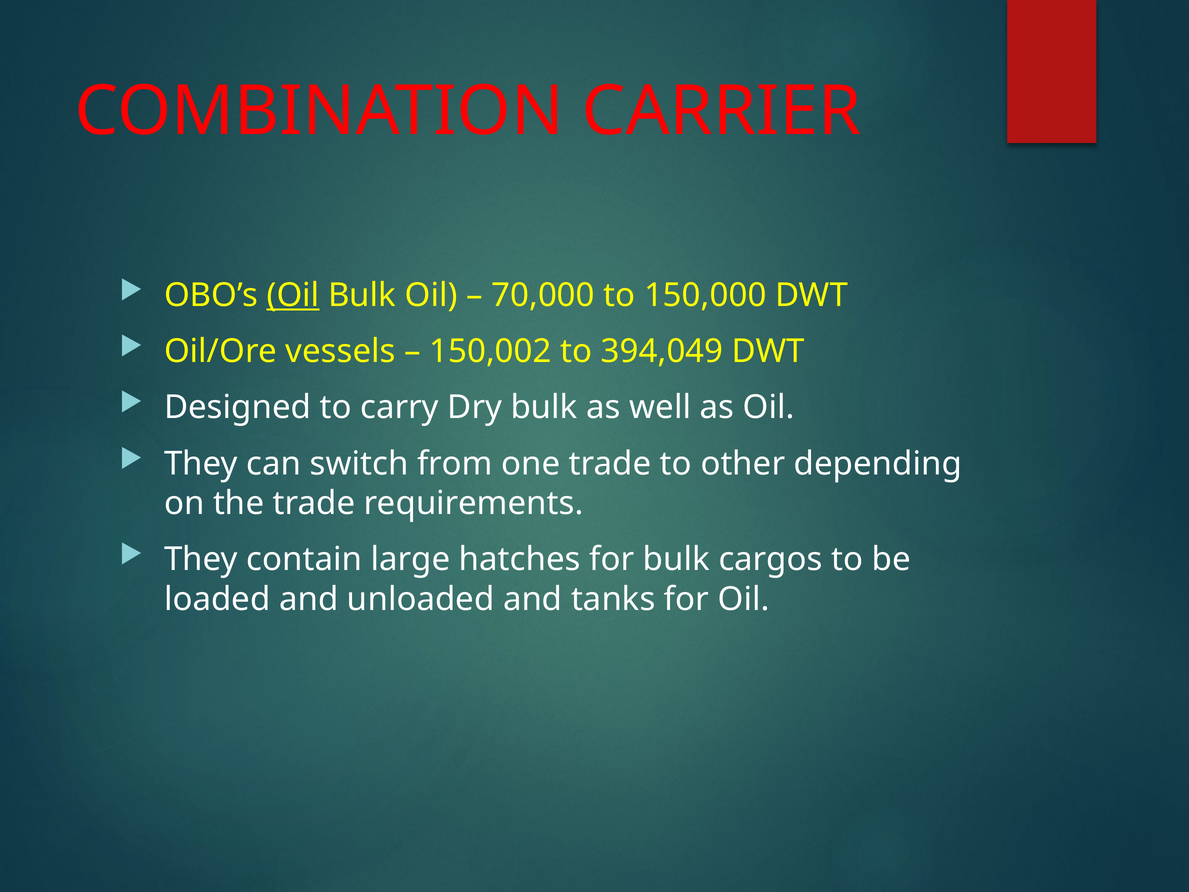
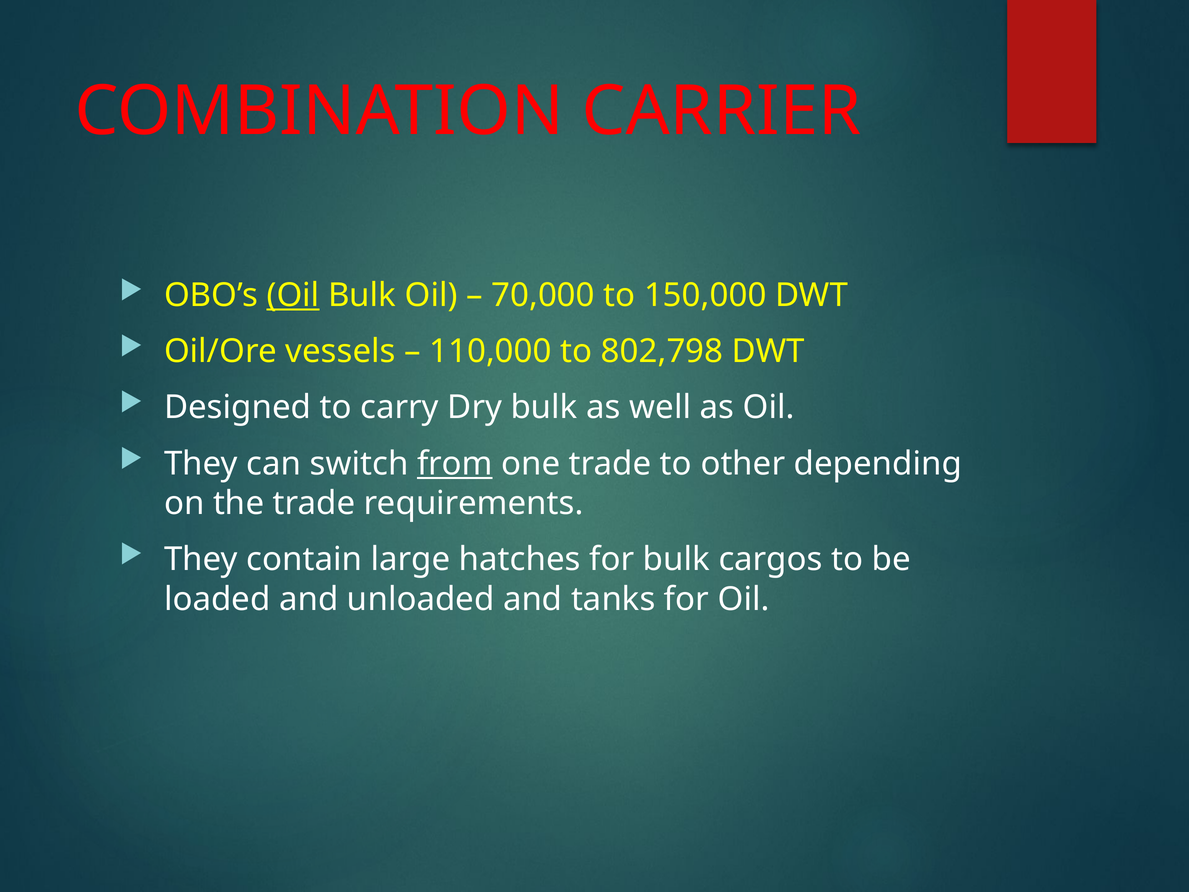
150,002: 150,002 -> 110,000 (490, 351)
394,049: 394,049 -> 802,798 (662, 351)
from underline: none -> present (455, 464)
